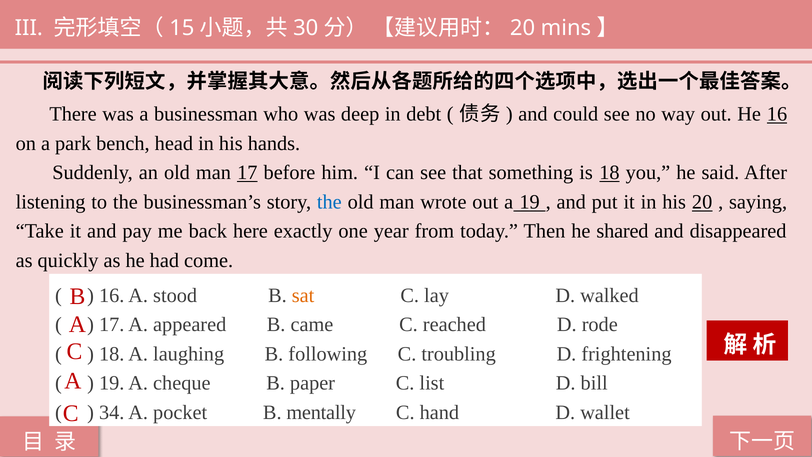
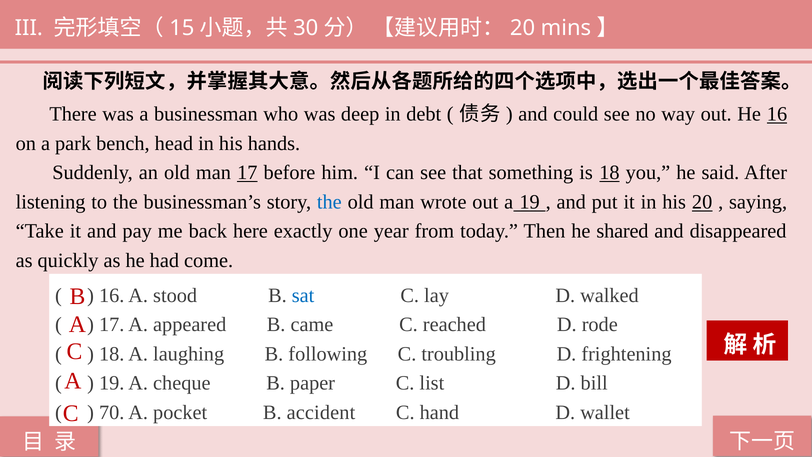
sat colour: orange -> blue (303, 295)
34: 34 -> 70 (112, 412)
mentally: mentally -> accident (321, 412)
